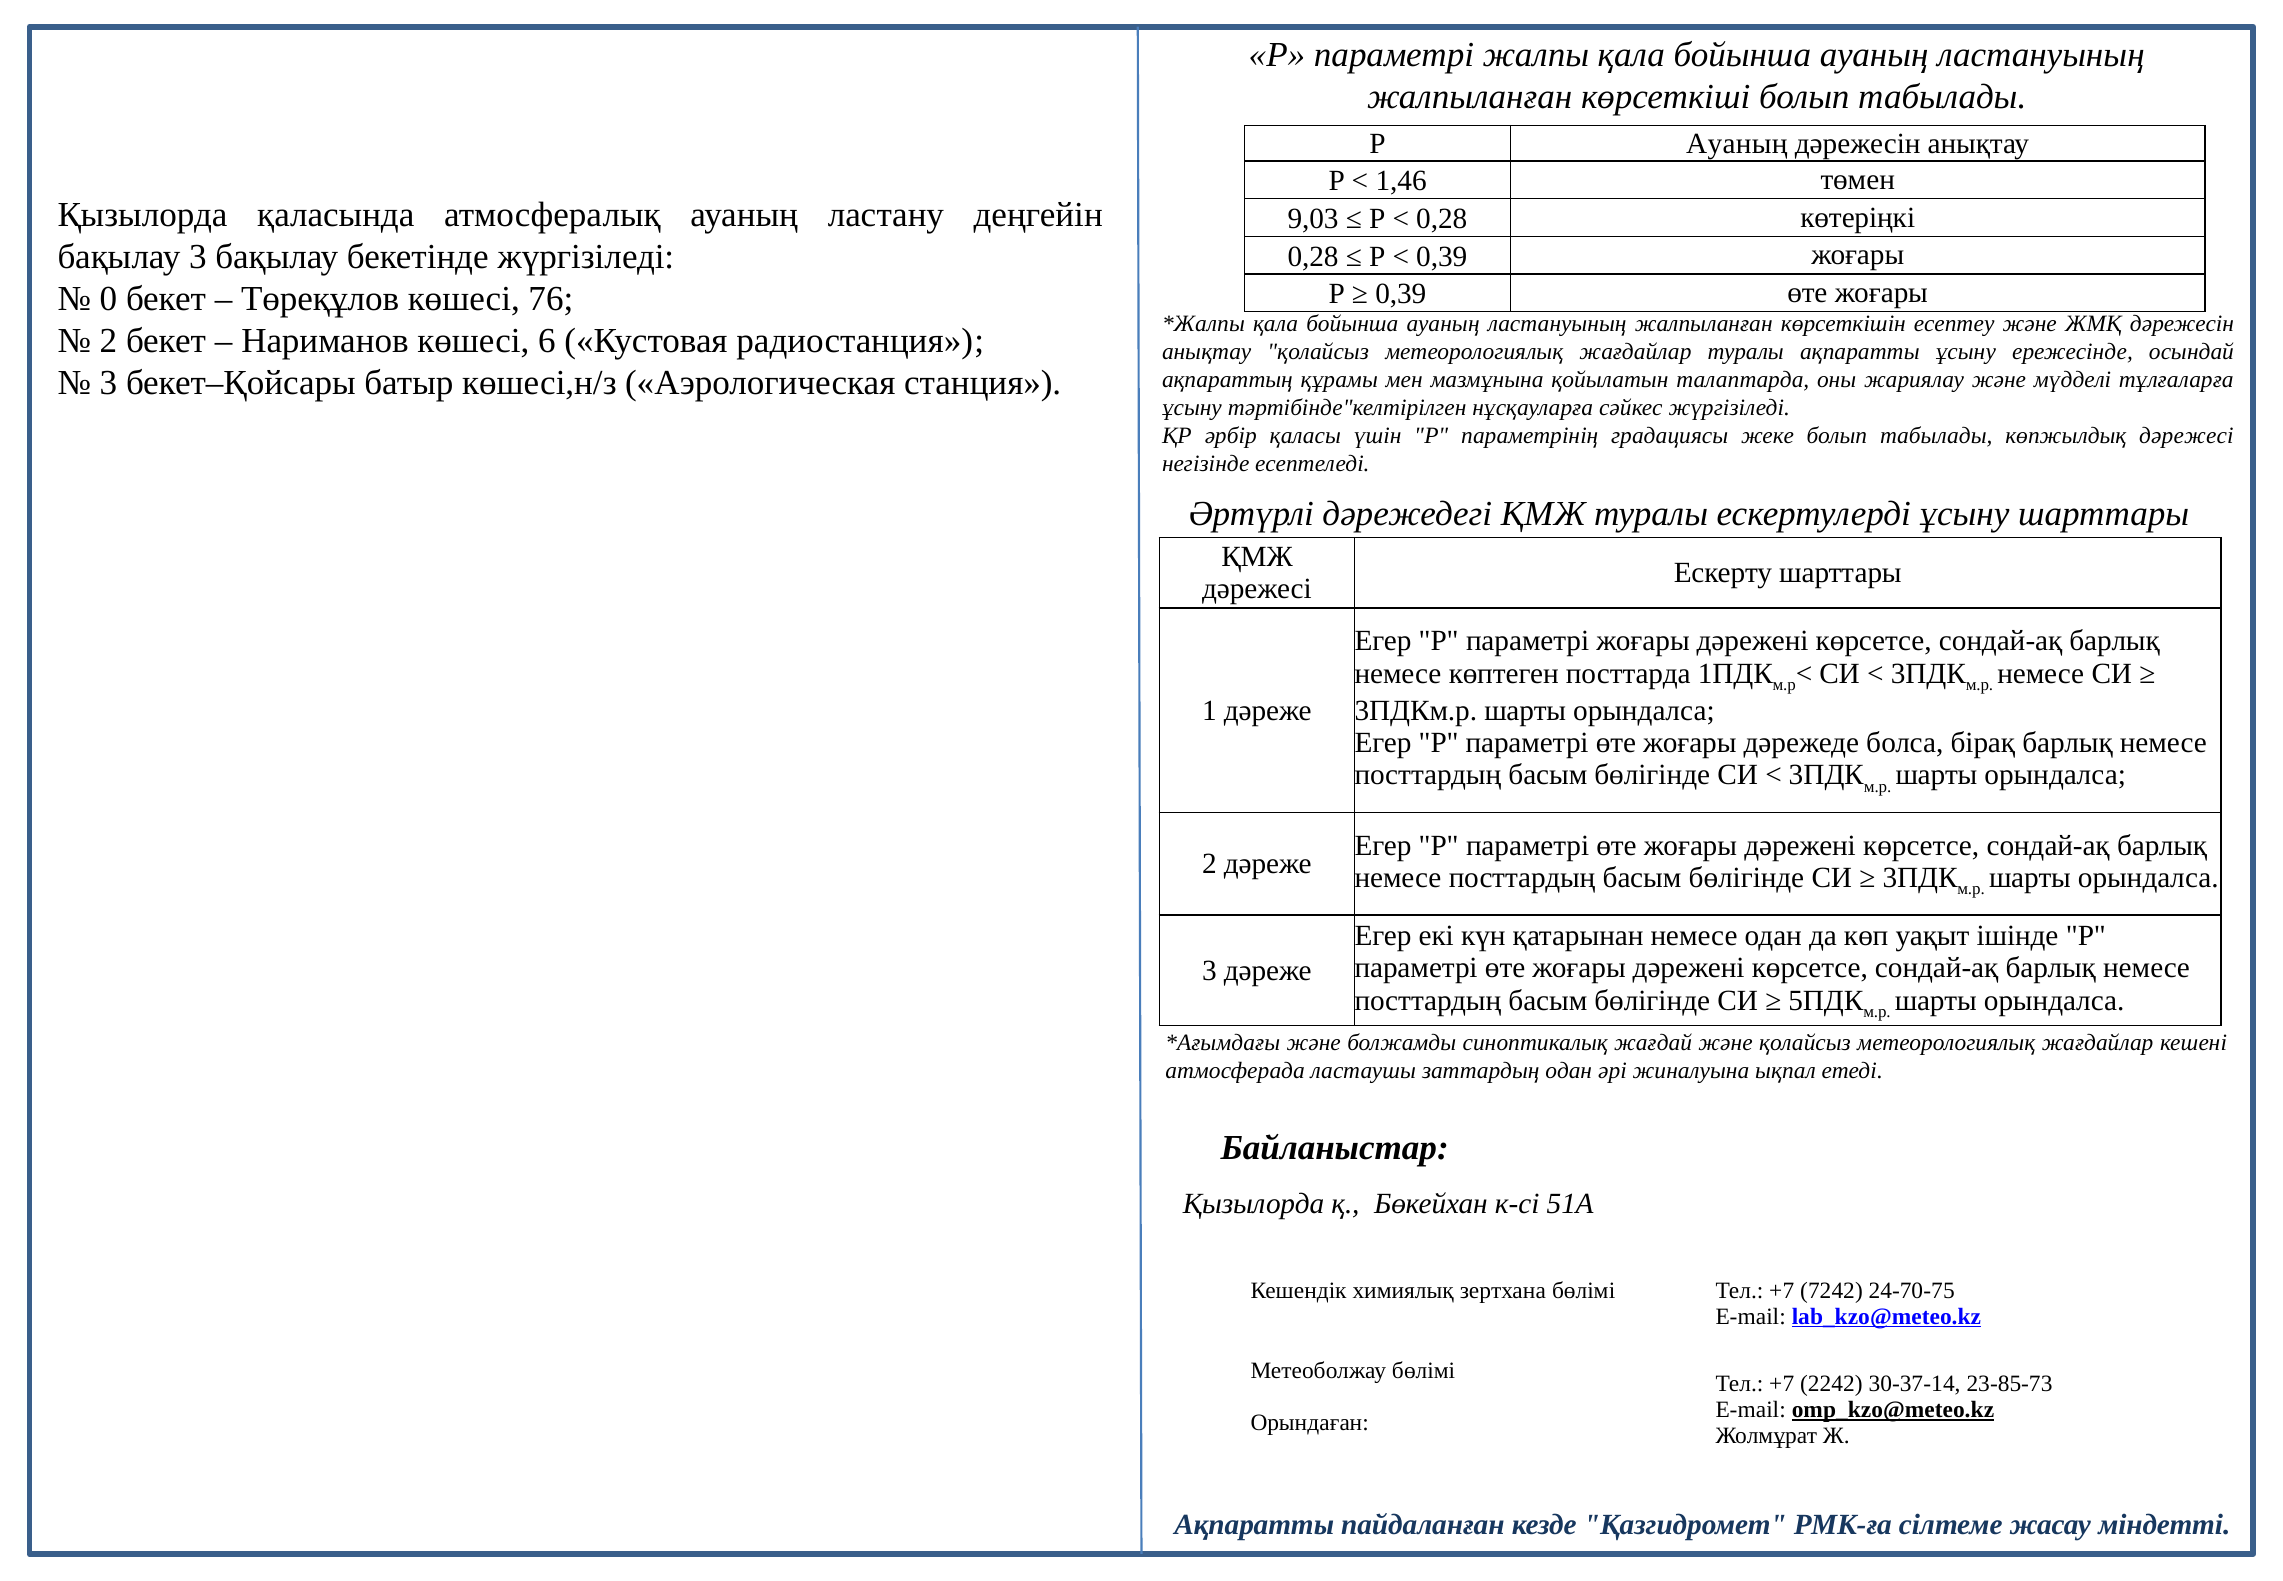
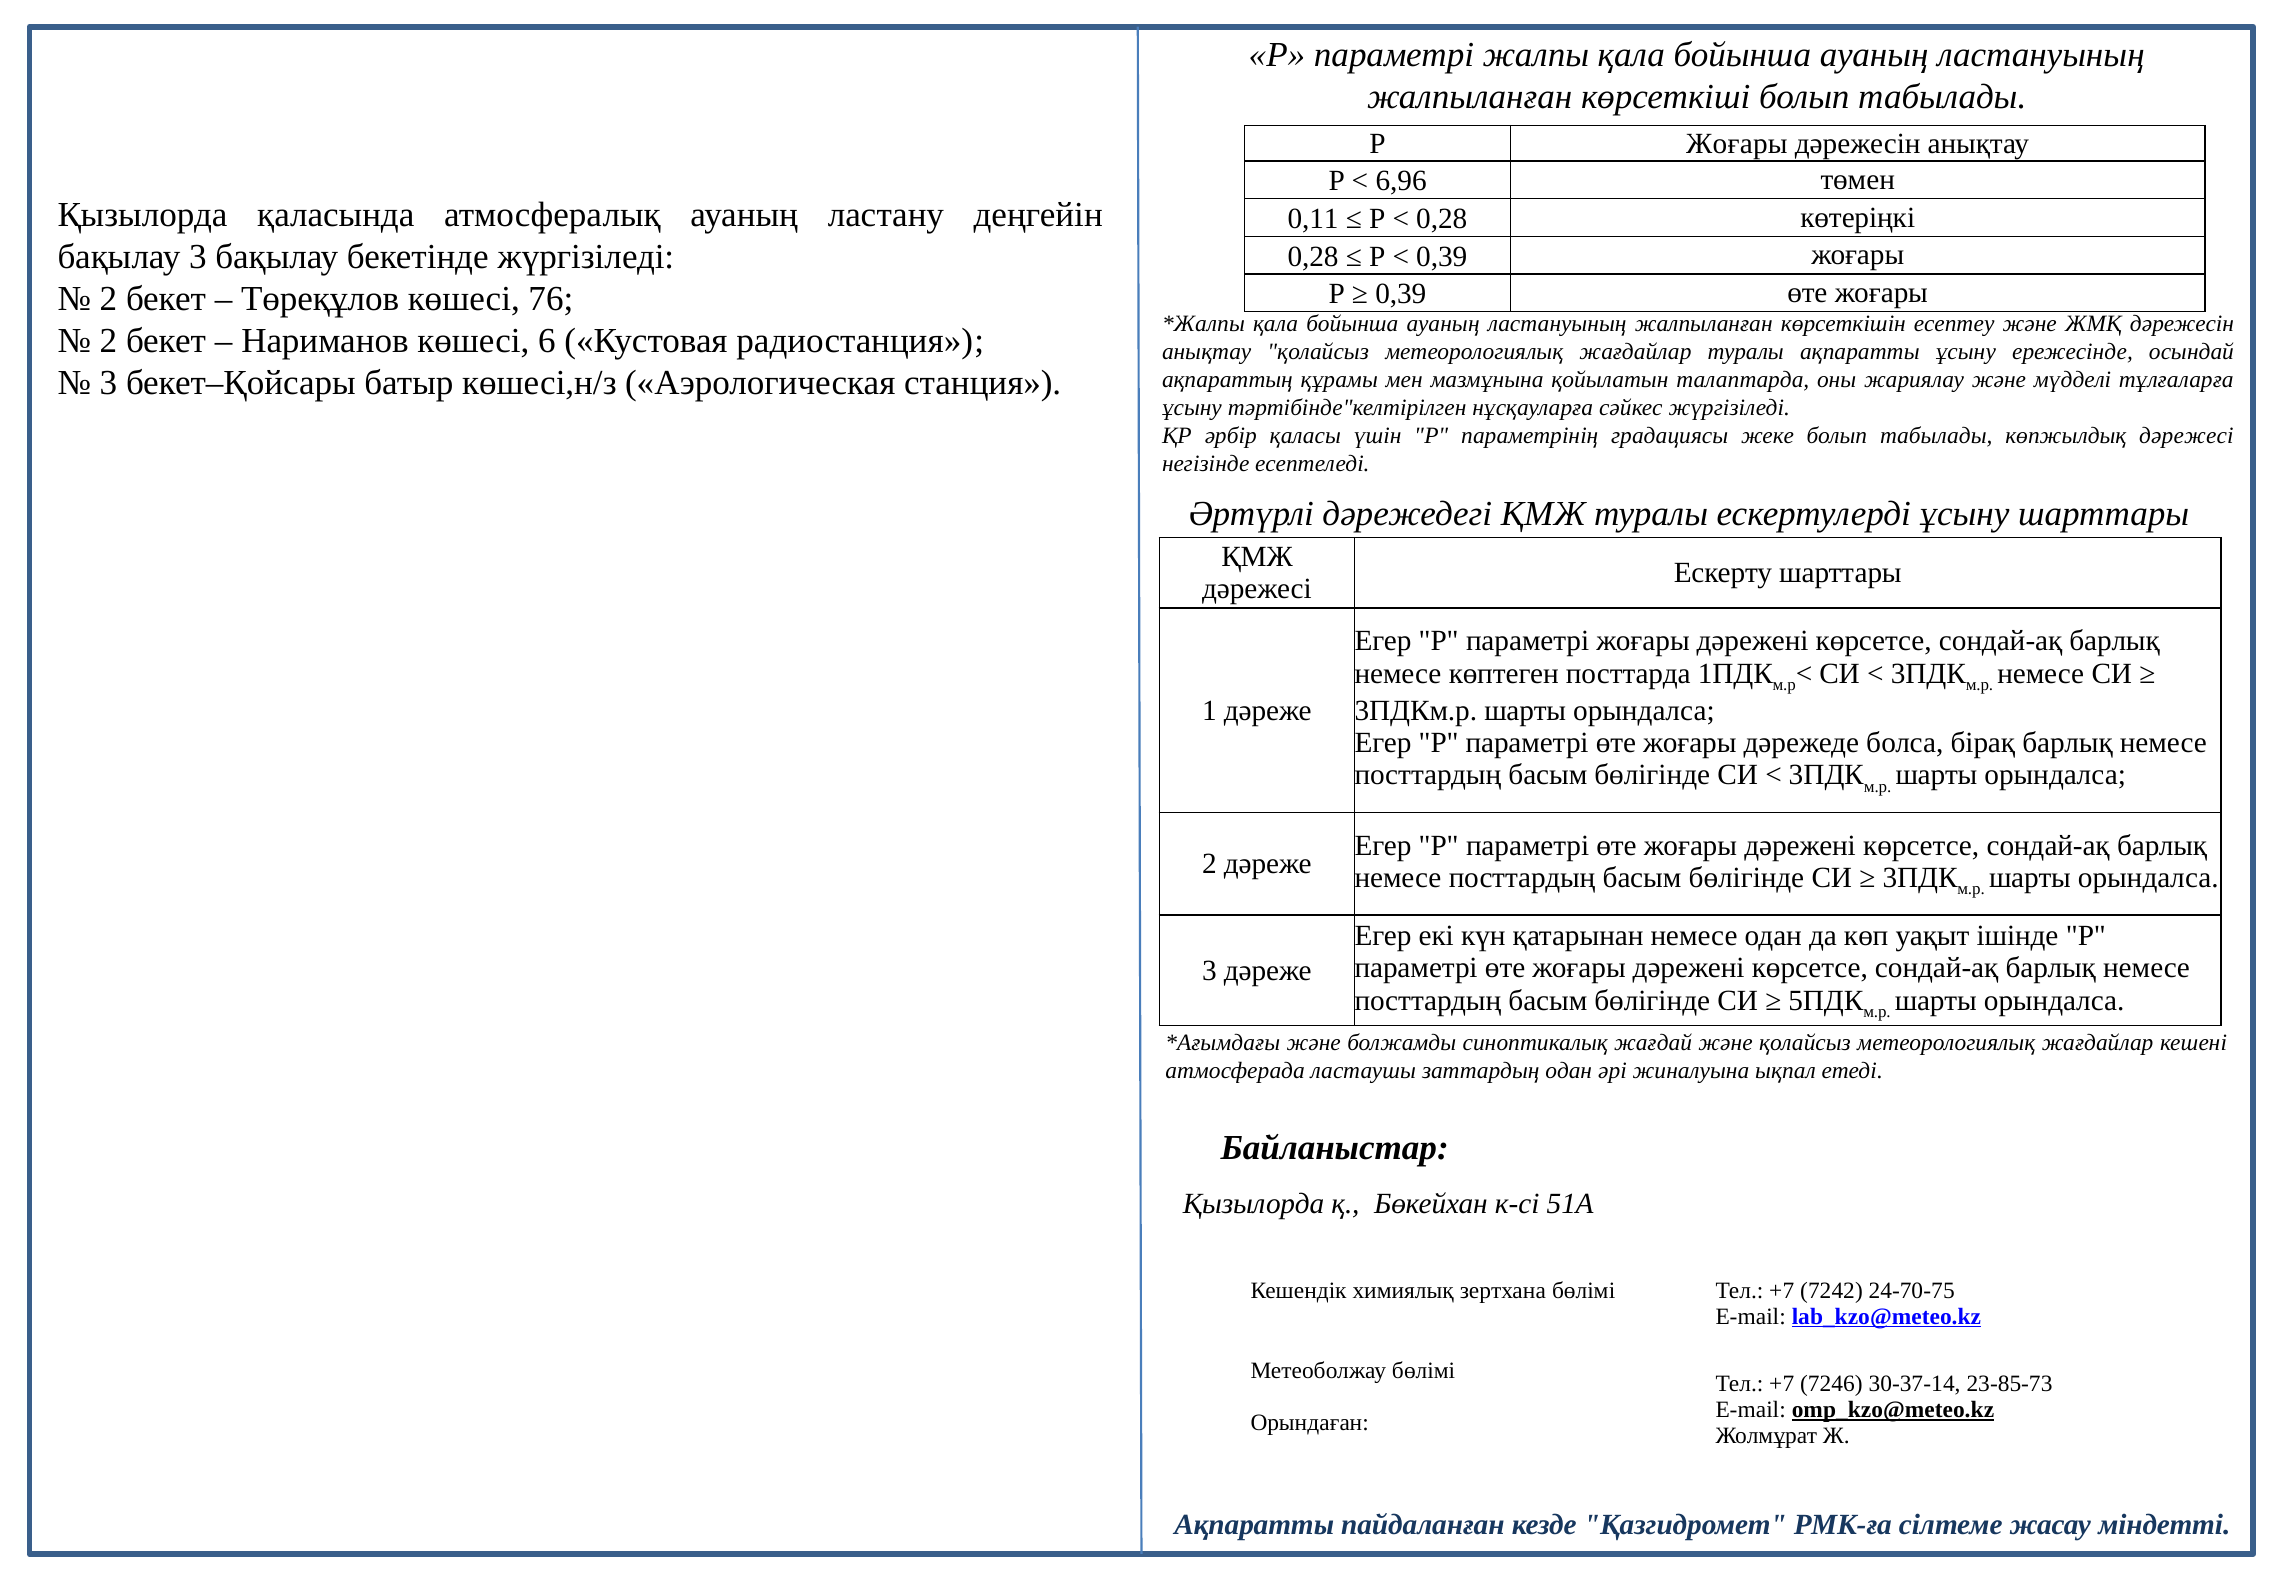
Р Ауаның: Ауаның -> Жоғары (1737, 143)
1,46: 1,46 -> 6,96 (1401, 181)
9,03: 9,03 -> 0,11 (1313, 219)
0: 0 -> 2 (108, 299)
2242: 2242 -> 7246 (1831, 1383)
